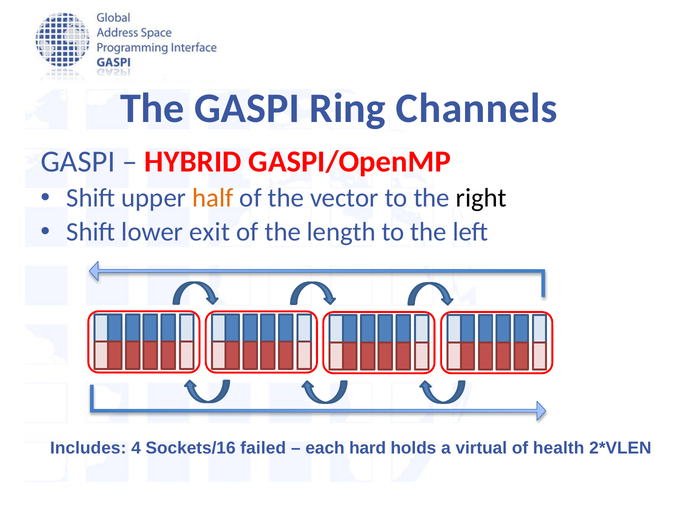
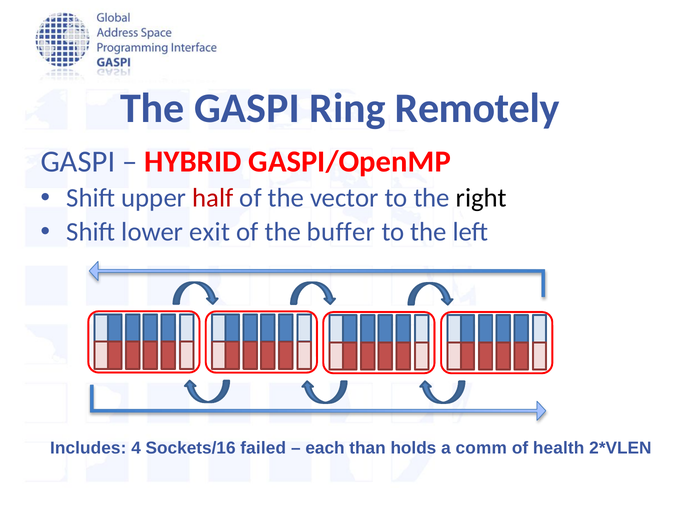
Channels: Channels -> Remotely (477, 109)
half colour: orange -> red (213, 198)
length: length -> buffer (341, 232)
hard: hard -> than (368, 449)
virtual: virtual -> comm (481, 449)
